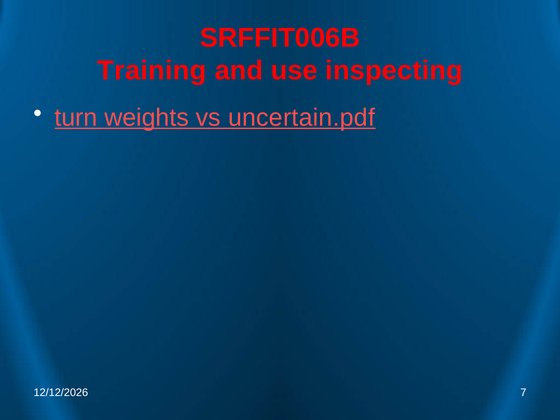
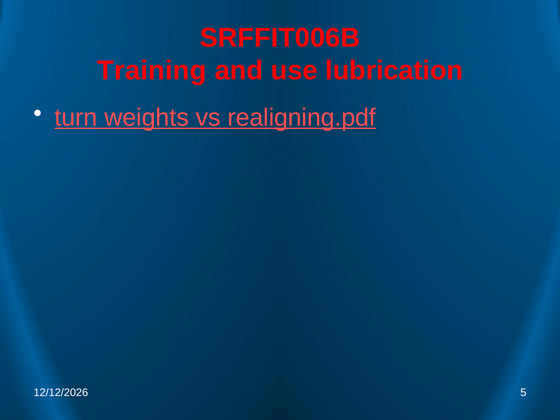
inspecting: inspecting -> lubrication (394, 71)
uncertain.pdf: uncertain.pdf -> realigning.pdf (302, 117)
7: 7 -> 5 (523, 393)
